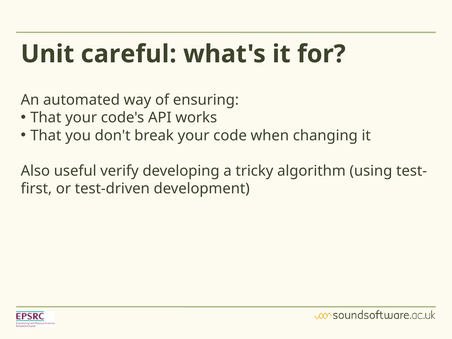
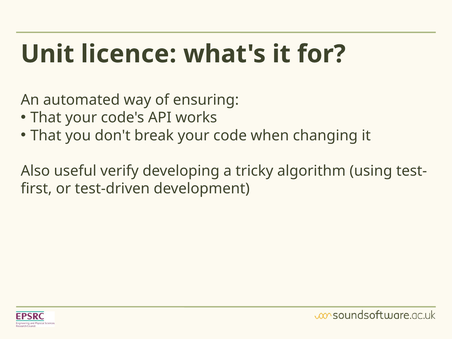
careful: careful -> licence (129, 54)
